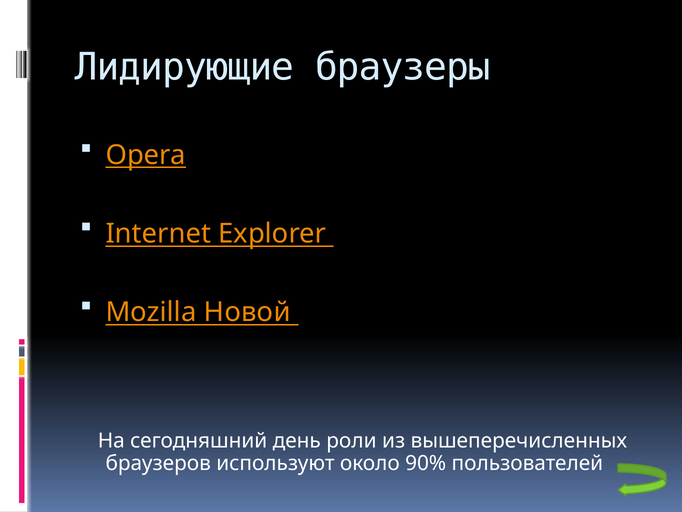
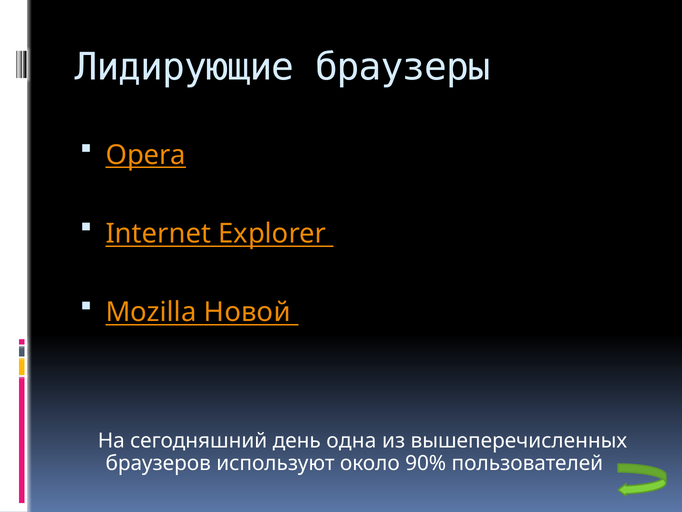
роли: роли -> одна (351, 440)
